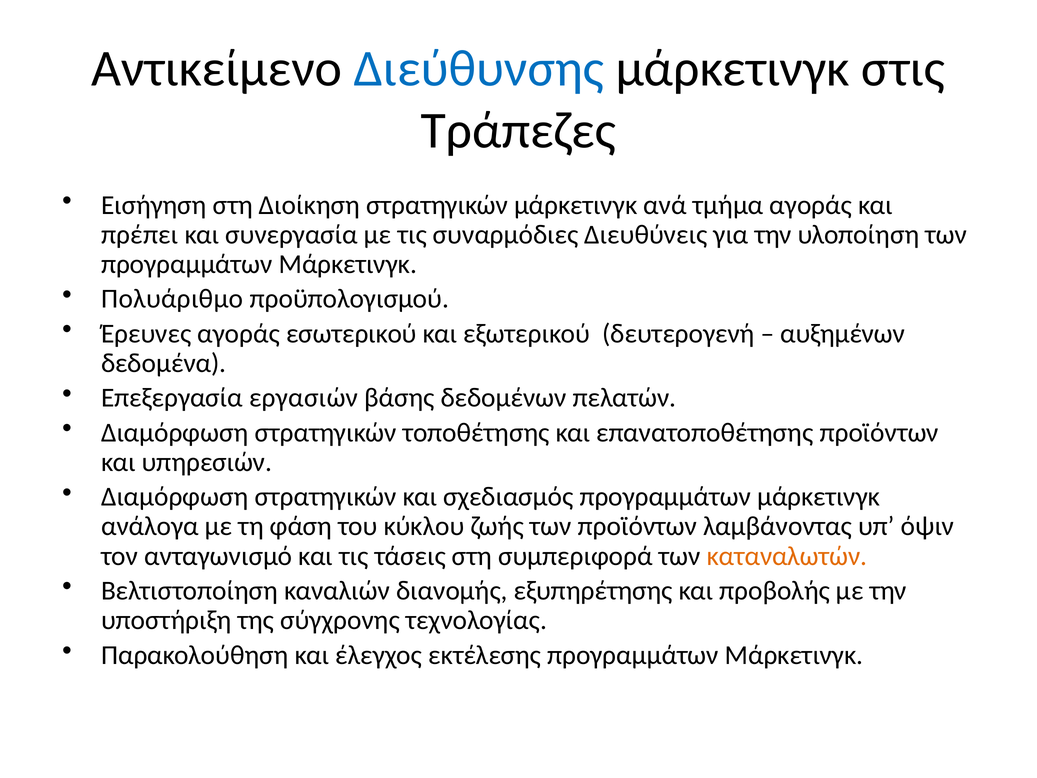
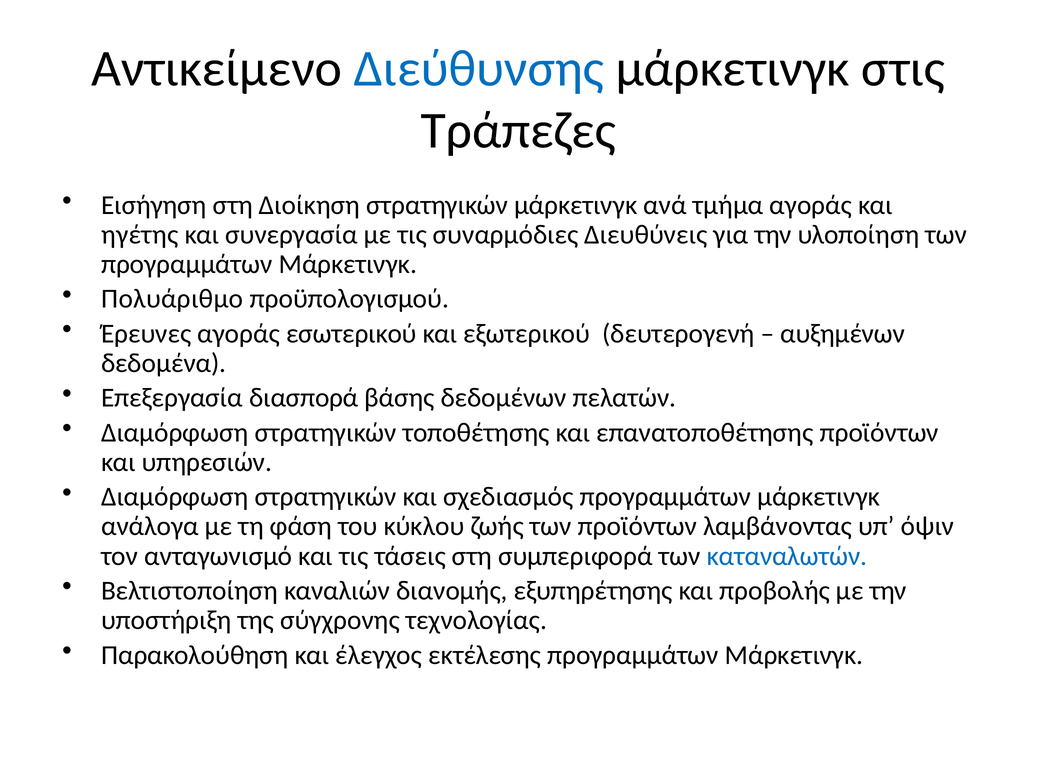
πρέπει: πρέπει -> ηγέτης (140, 235)
εργασιών: εργασιών -> διασπορά (304, 398)
καταναλωτών colour: orange -> blue (787, 556)
